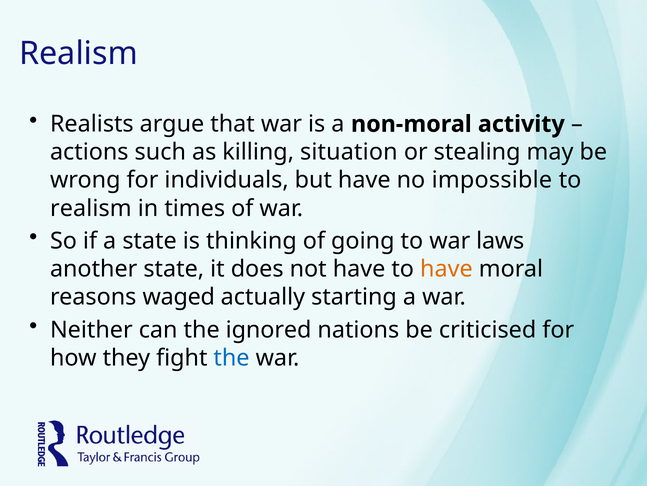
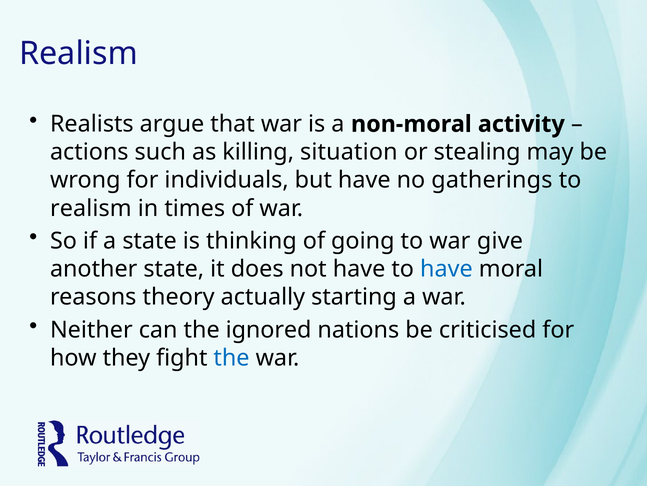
impossible: impossible -> gatherings (492, 180)
laws: laws -> give (500, 241)
have colour: orange -> blue (446, 269)
waged: waged -> theory (179, 297)
